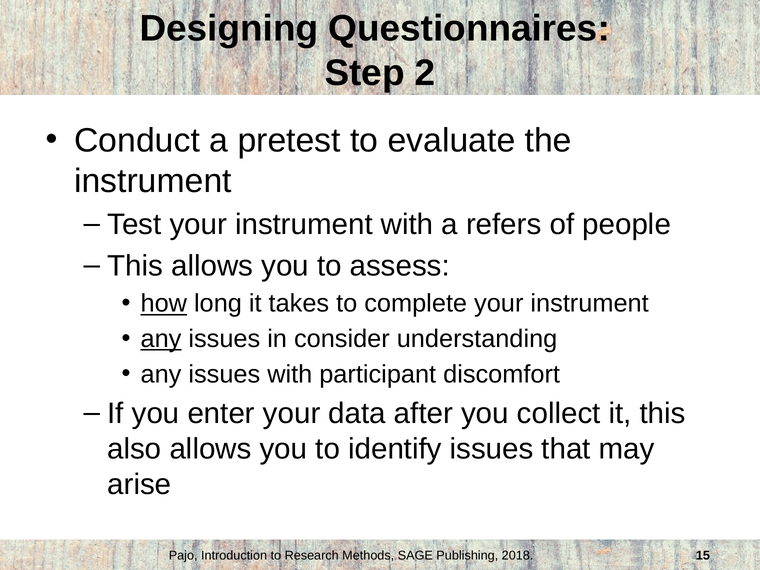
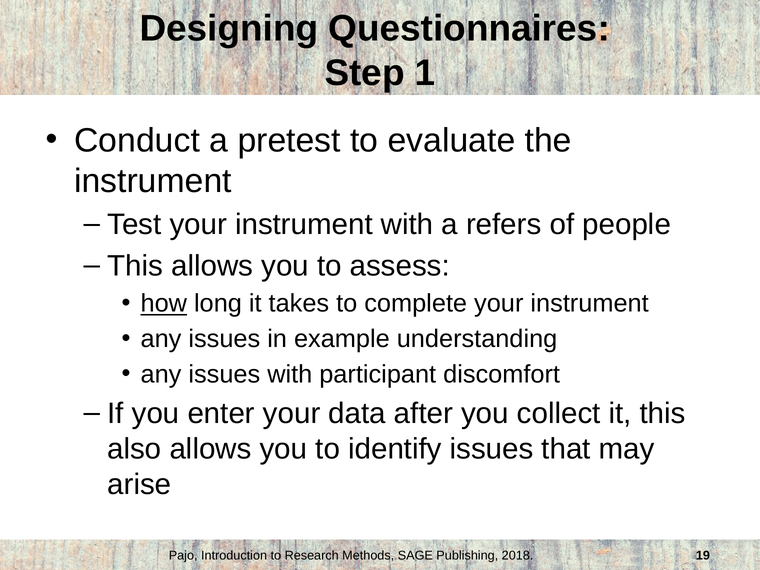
2: 2 -> 1 (425, 73)
any underline: present -> none (161, 339)
consider: consider -> example (342, 339)
15: 15 -> 19 (703, 556)
